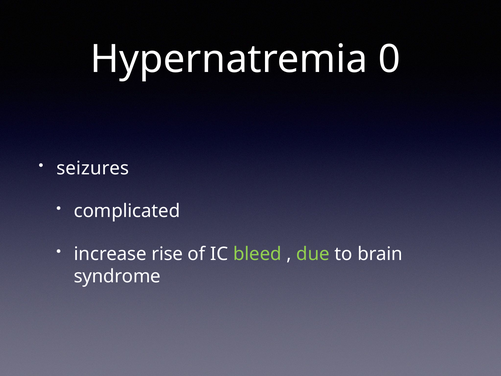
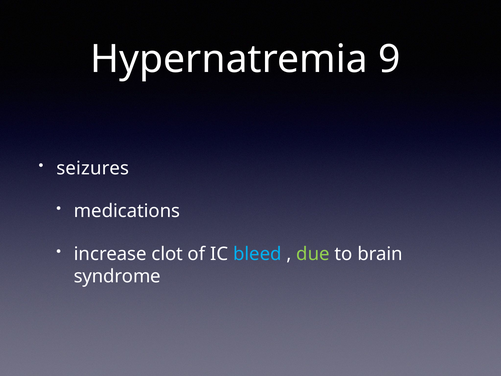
0: 0 -> 9 (389, 59)
complicated: complicated -> medications (127, 211)
rise: rise -> clot (167, 254)
bleed colour: light green -> light blue (257, 254)
